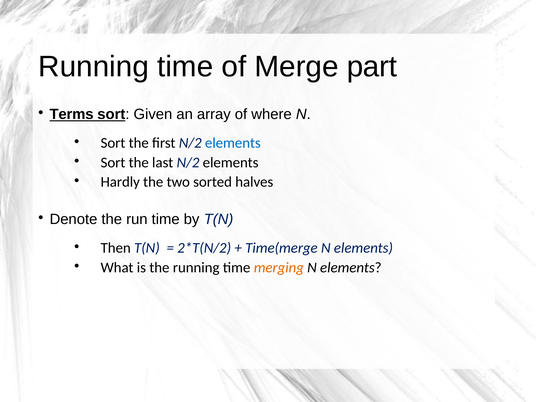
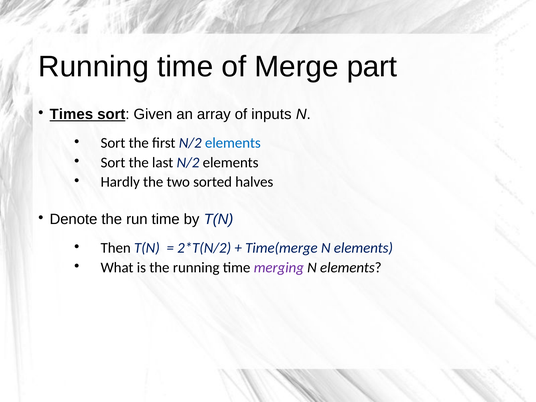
Terms: Terms -> Times (71, 114)
where: where -> inputs (271, 114)
merging colour: orange -> purple (279, 267)
